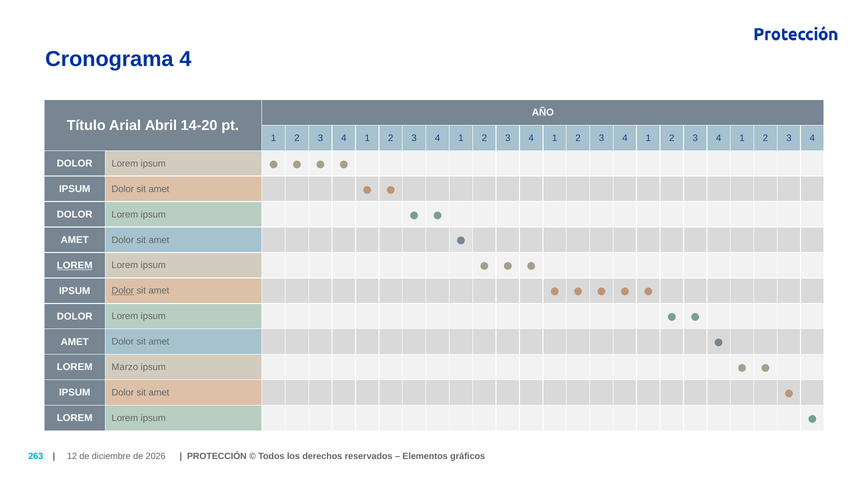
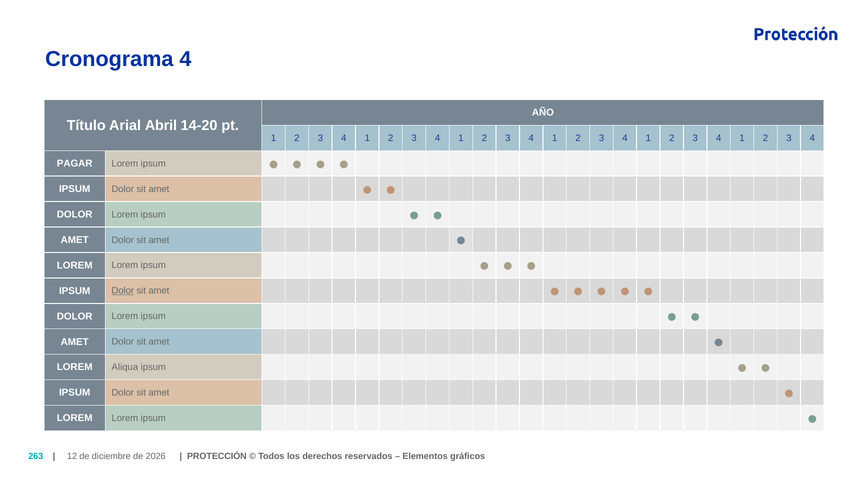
DOLOR: DOLOR -> PAGAR (75, 164)
LOREM underline: present -> none (75, 266)
Marzo: Marzo -> Aliqua (125, 368)
